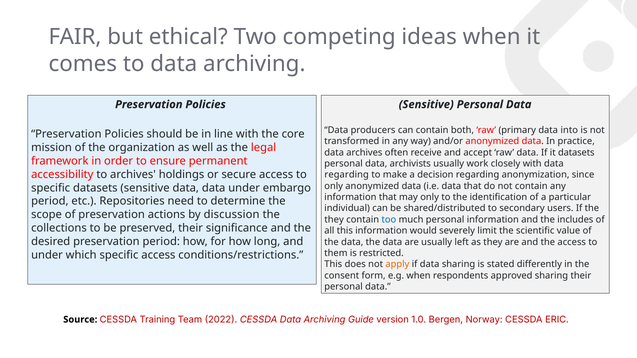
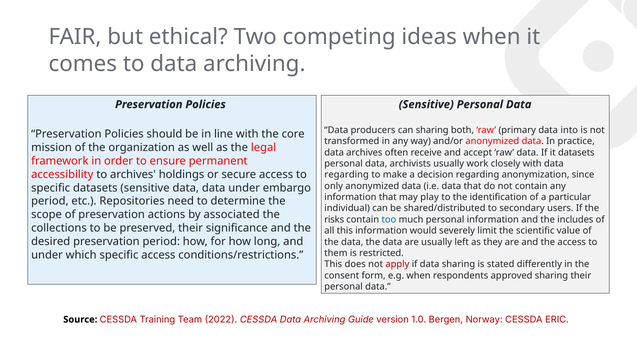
can contain: contain -> sharing (432, 130)
may only: only -> play (430, 197)
discussion: discussion -> associated (232, 215)
they: they -> risks (334, 220)
apply colour: orange -> red (397, 265)
